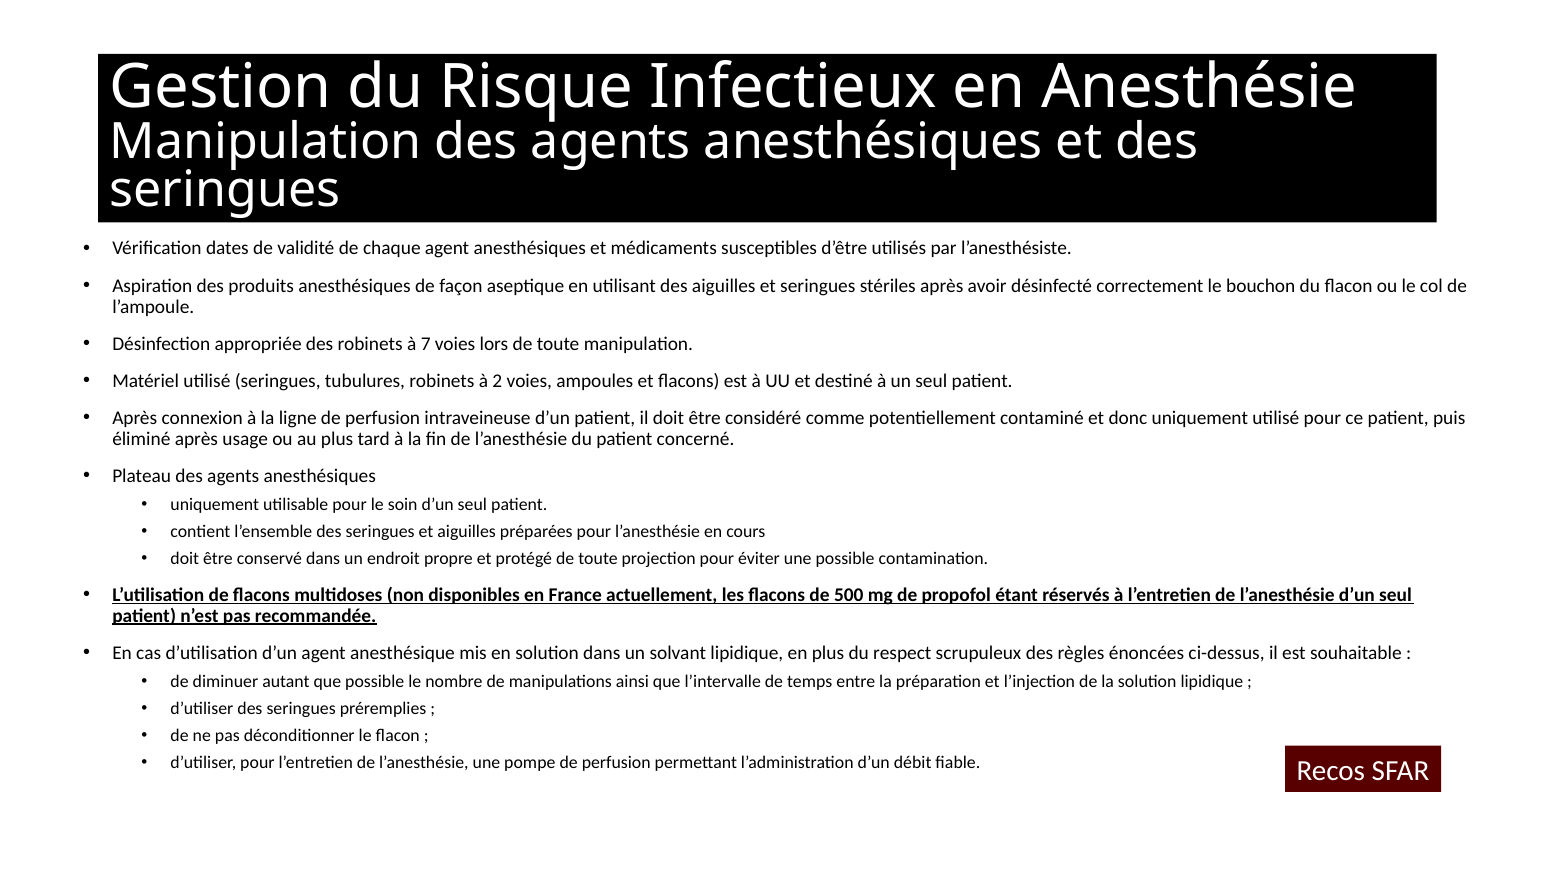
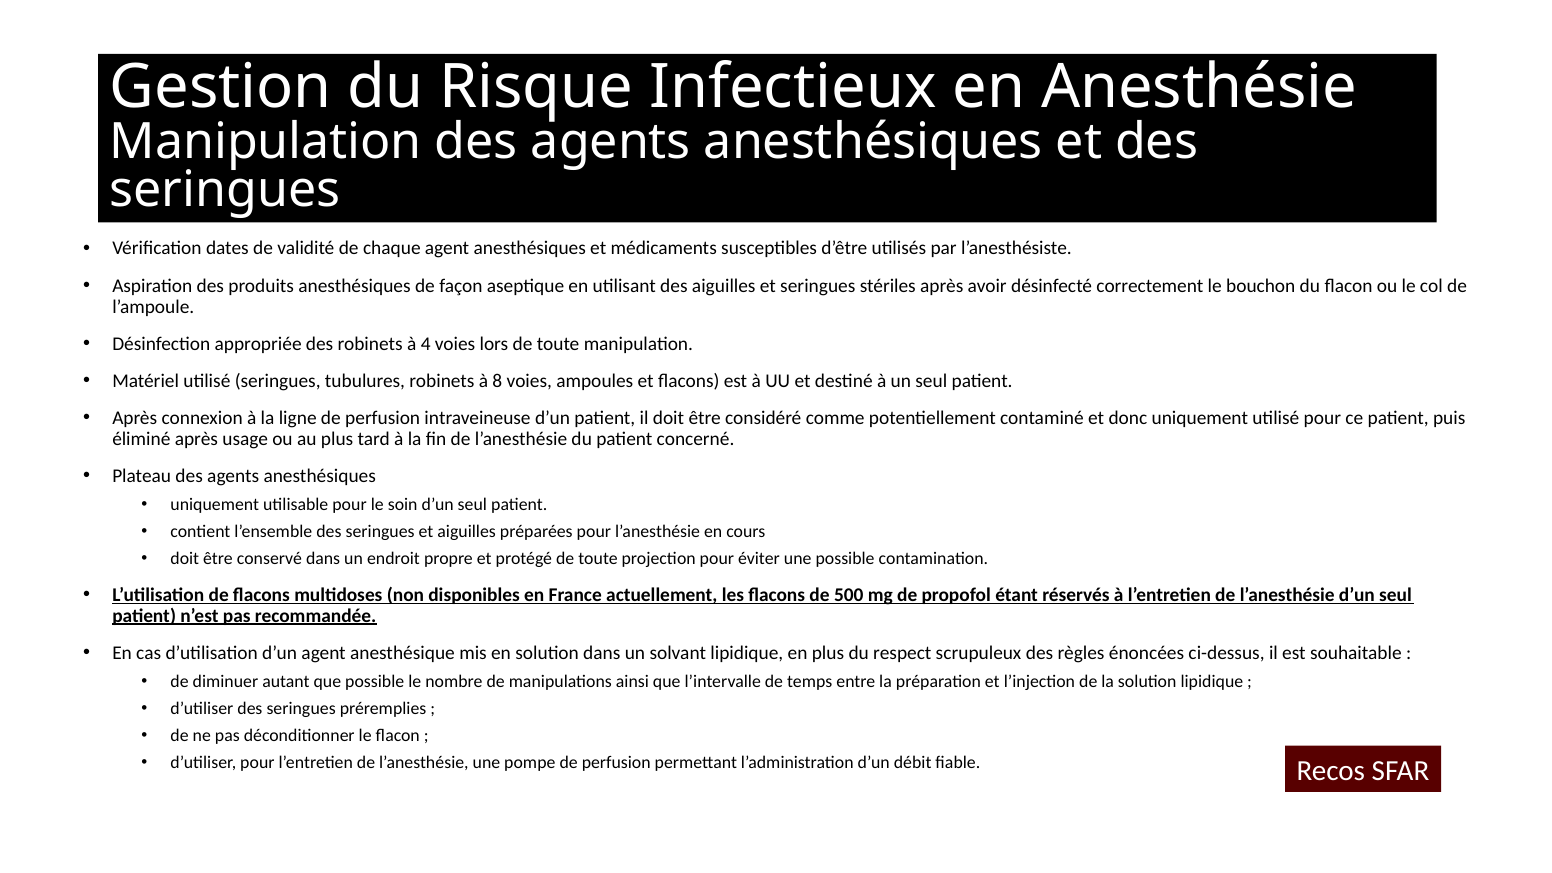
7: 7 -> 4 (426, 344)
2: 2 -> 8 (497, 381)
